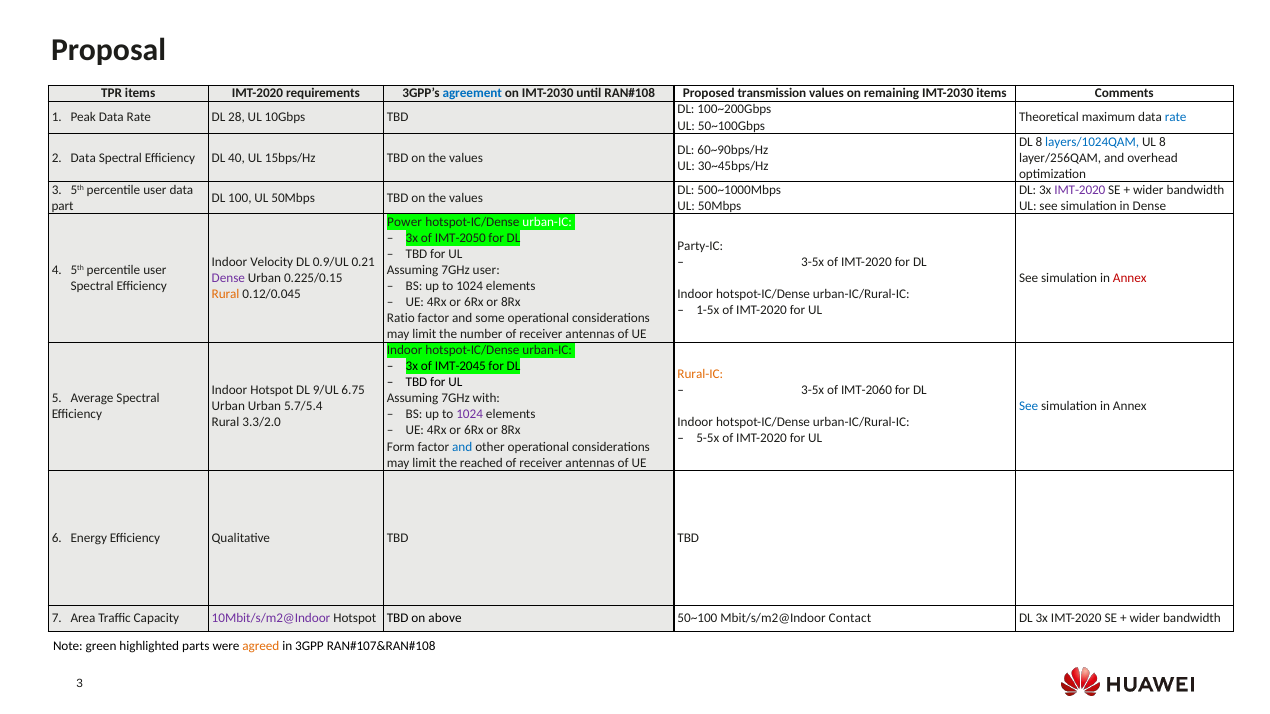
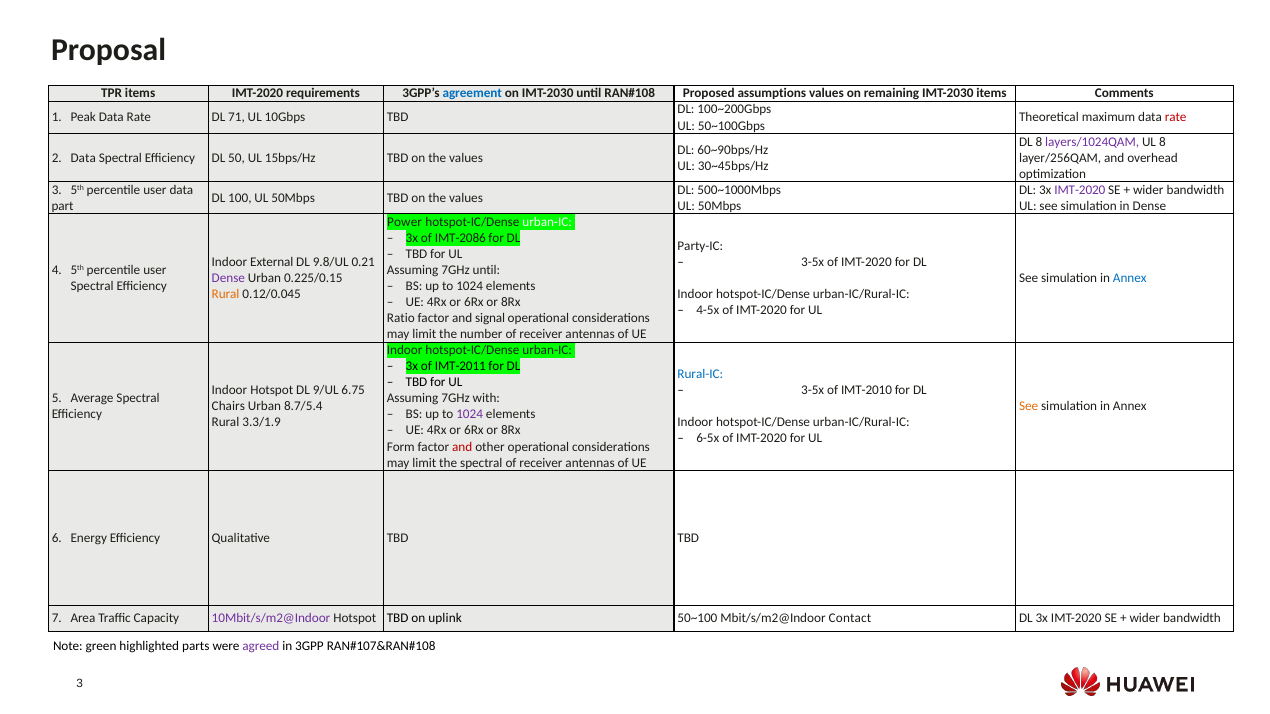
transmission: transmission -> assumptions (772, 94)
28: 28 -> 71 (237, 118)
rate colour: blue -> red (1176, 118)
layers/1024QAM colour: blue -> purple (1092, 142)
40: 40 -> 50 (237, 158)
IMT-2050: IMT-2050 -> IMT-2086 (460, 238)
Velocity: Velocity -> External (272, 262)
0.9/UL: 0.9/UL -> 9.8/UL (331, 262)
7GHz user: user -> until (486, 270)
Annex colour: red -> blue (1130, 278)
1-5x: 1-5x -> 4-5x (708, 310)
some: some -> signal (490, 318)
IMT-2045: IMT-2045 -> IMT-2011 (460, 366)
Rural-IC colour: orange -> blue (700, 374)
IMT-2060: IMT-2060 -> IMT-2010 (867, 391)
Urban: Urban -> Chairs (228, 407)
5.7/5.4: 5.7/5.4 -> 8.7/5.4 (303, 407)
See colour: blue -> orange (1029, 407)
3.3/2.0: 3.3/2.0 -> 3.3/1.9 (262, 423)
5-5x: 5-5x -> 6-5x (708, 439)
and colour: blue -> red (462, 447)
the reached: reached -> spectral (481, 463)
above: above -> uplink (445, 618)
agreed colour: orange -> purple (261, 646)
